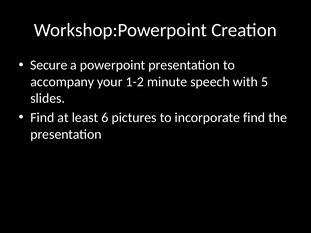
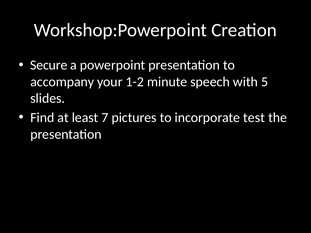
6: 6 -> 7 (105, 118)
incorporate find: find -> test (254, 118)
